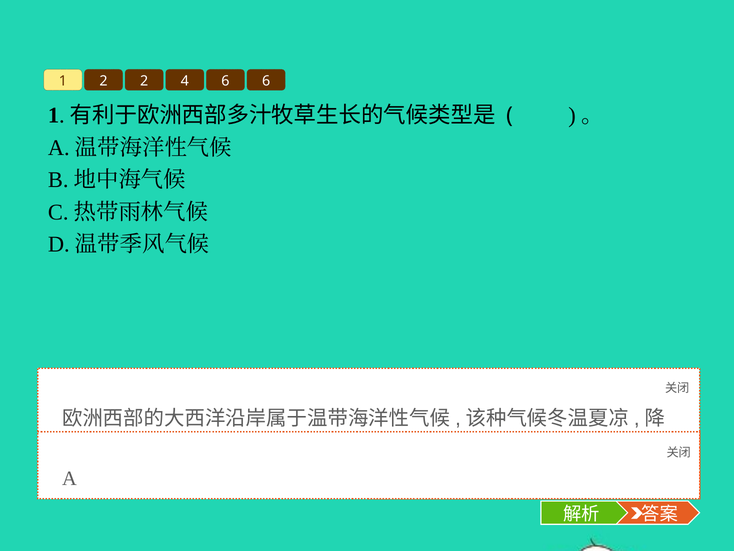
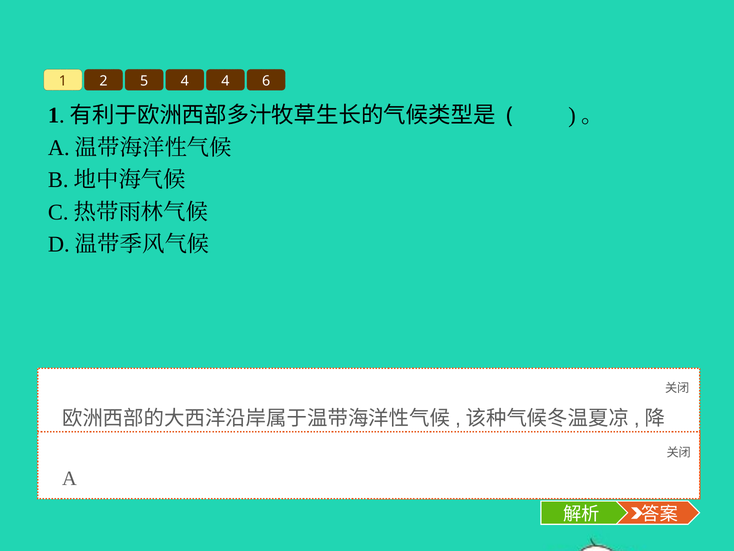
2 2: 2 -> 5 (144, 81)
4 6: 6 -> 4 (225, 81)
